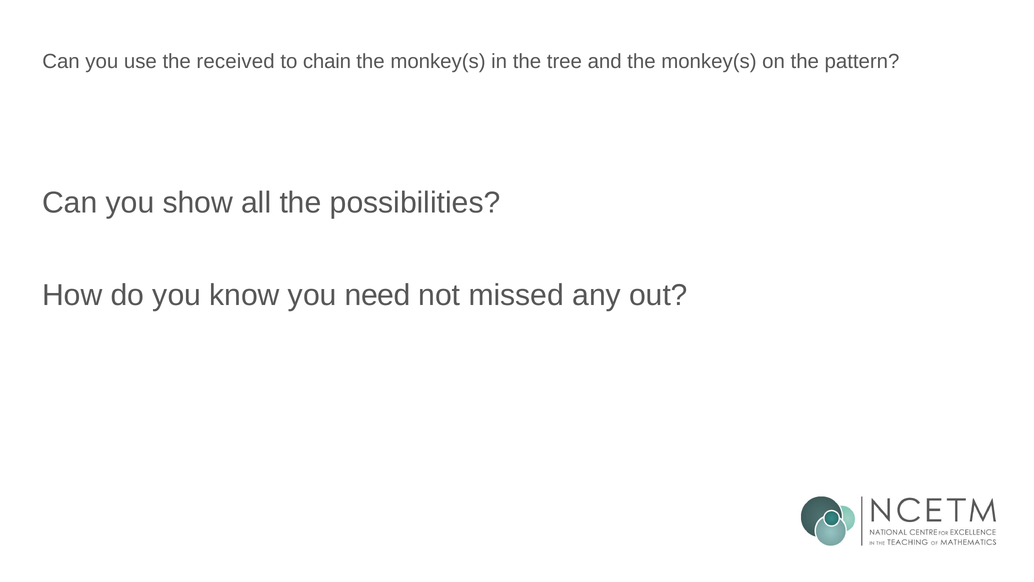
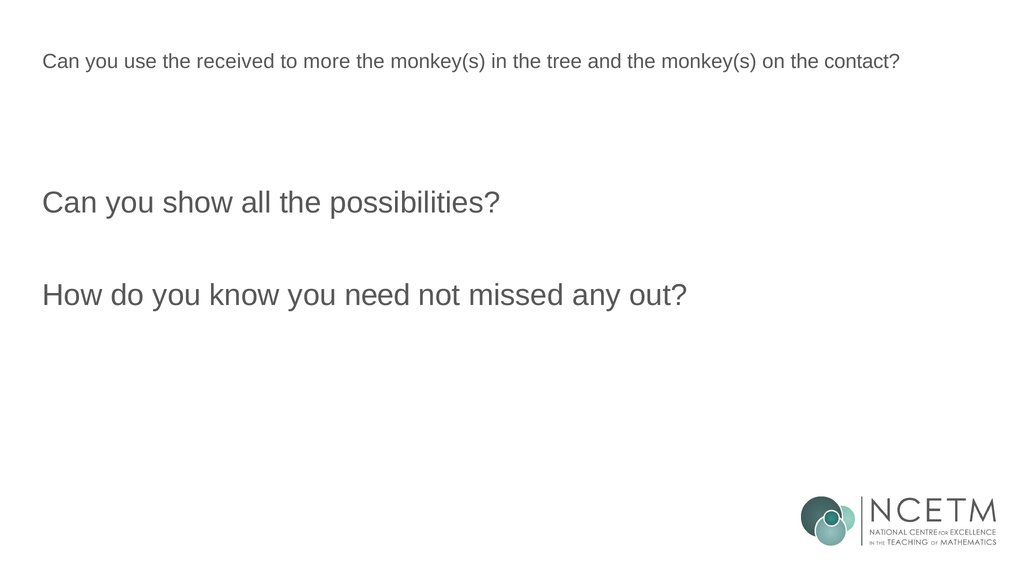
chain: chain -> more (327, 61)
pattern: pattern -> contact (862, 61)
